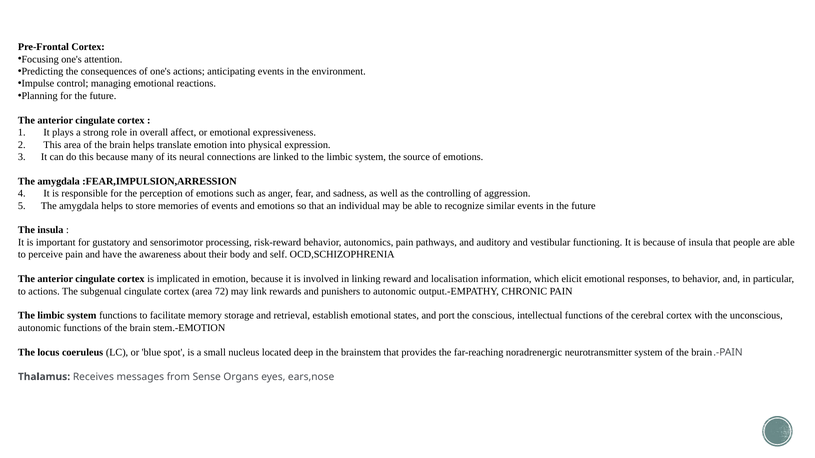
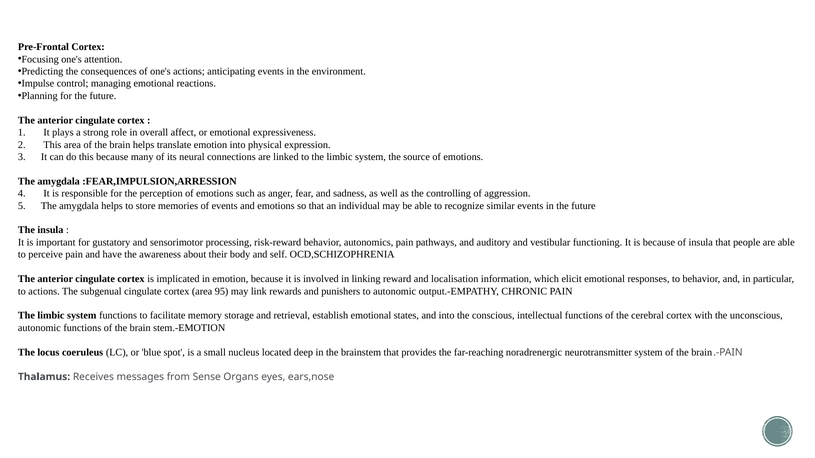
72: 72 -> 95 (222, 291)
and port: port -> into (447, 316)
